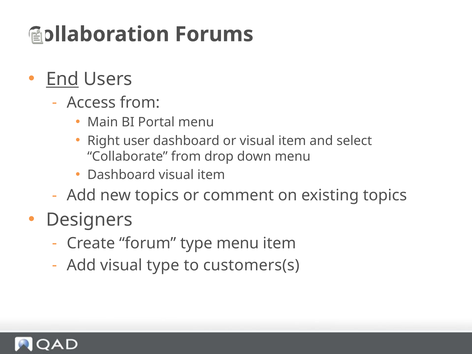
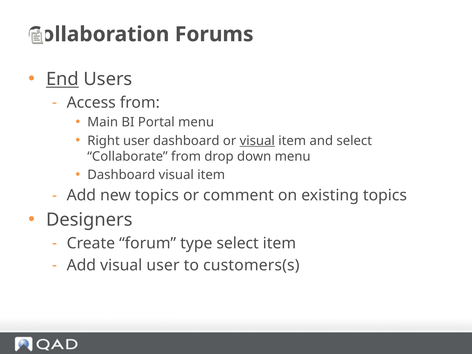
visual underline: none -> present (257, 141)
type menu: menu -> select (238, 243)
visual type: type -> user (163, 265)
